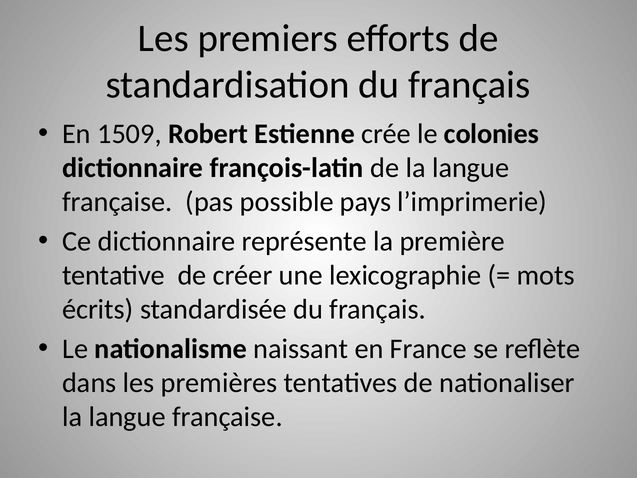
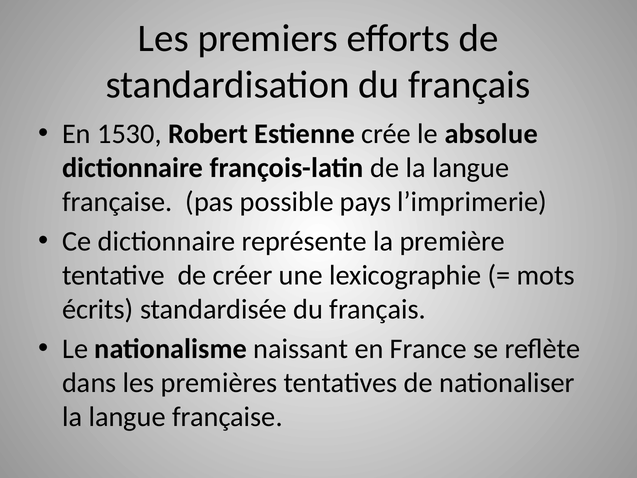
1509: 1509 -> 1530 (129, 134)
colonies: colonies -> absolue (491, 134)
